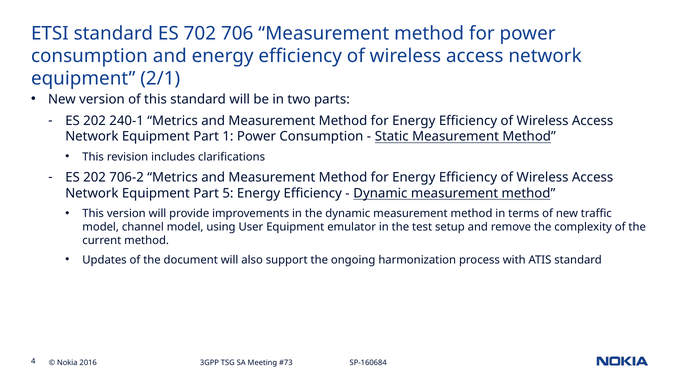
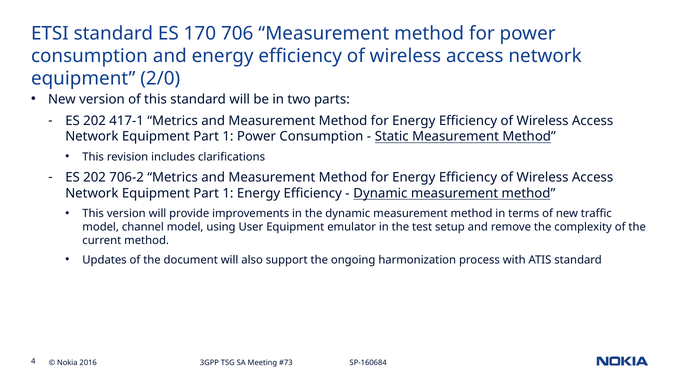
702: 702 -> 170 (200, 33)
2/1: 2/1 -> 2/0 (160, 79)
240-1: 240-1 -> 417-1 (127, 121)
5: 5 -> 1 (228, 193)
